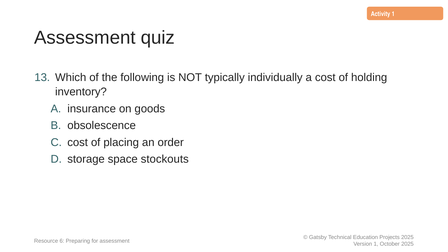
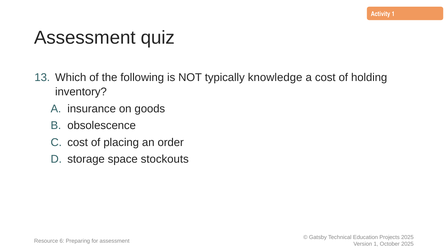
individually: individually -> knowledge (275, 77)
